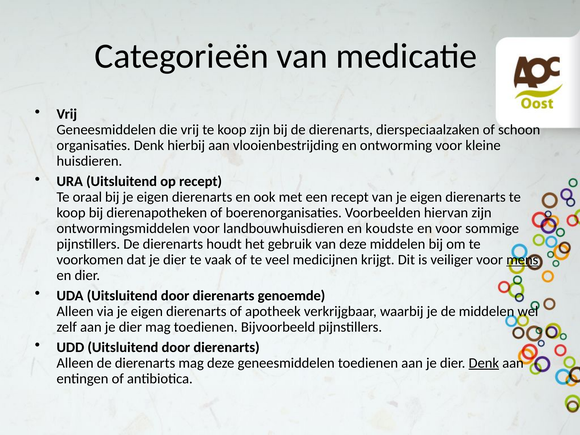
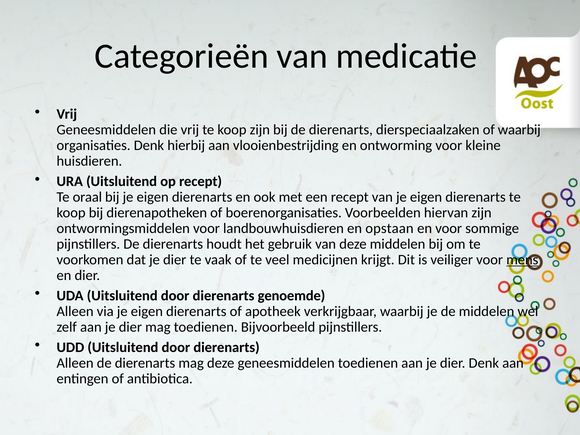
of schoon: schoon -> waarbij (519, 130)
koudste: koudste -> opstaan (389, 228)
Denk underline: present -> none (484, 363)
